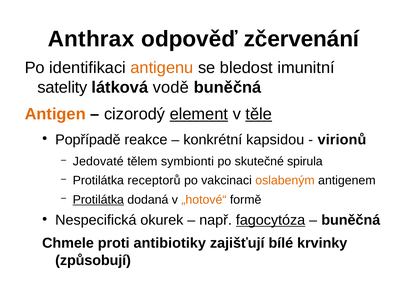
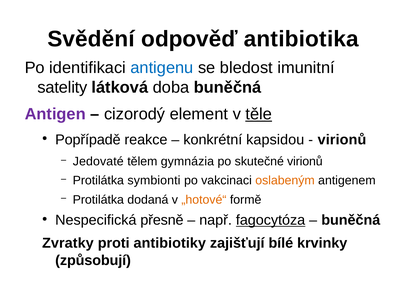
Anthrax: Anthrax -> Svědění (91, 39)
zčervenání: zčervenání -> antibiotika (301, 39)
antigenu colour: orange -> blue (162, 68)
vodě: vodě -> doba (171, 87)
Antigen colour: orange -> purple (55, 114)
element underline: present -> none (199, 114)
symbionti: symbionti -> gymnázia (187, 162)
skutečné spirula: spirula -> virionů (305, 162)
receptorů: receptorů -> symbionti (154, 181)
Protilátka underline: present -> none (98, 200)
okurek: okurek -> přesně (162, 220)
Chmele: Chmele -> Zvratky (68, 243)
